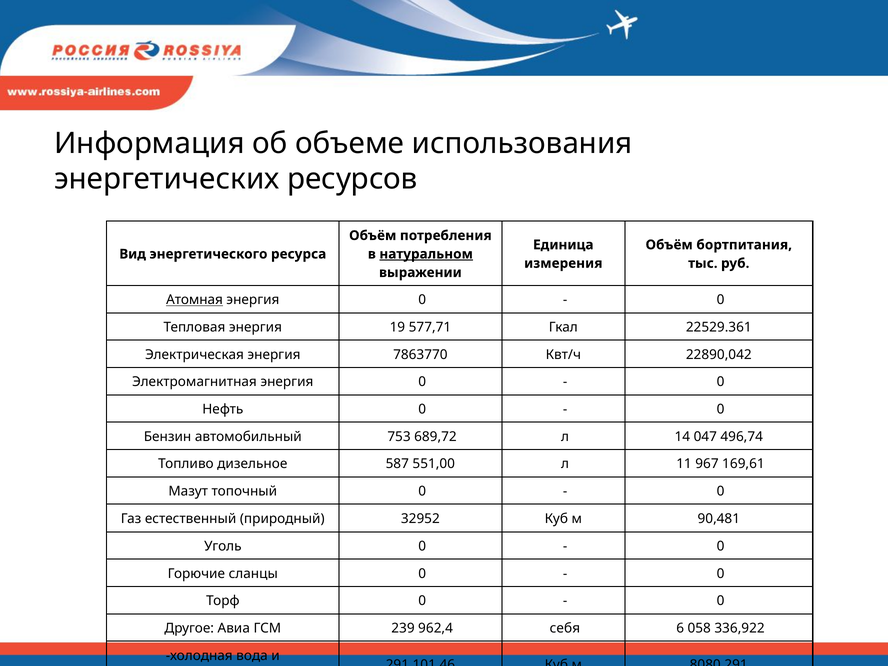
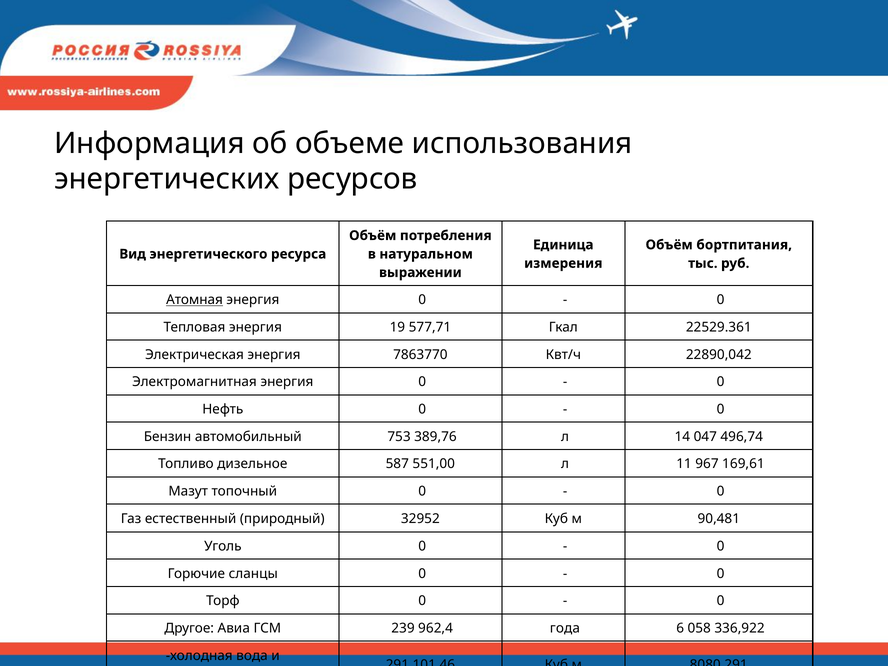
натуральном underline: present -> none (426, 254)
689,72: 689,72 -> 389,76 (435, 437)
себя: себя -> года (565, 628)
